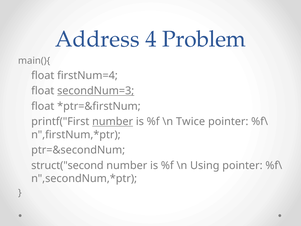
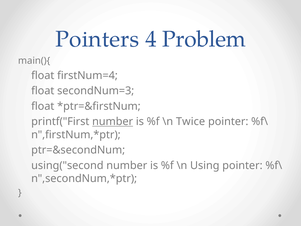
Address: Address -> Pointers (97, 39)
secondNum=3 underline: present -> none (96, 91)
struct("second: struct("second -> using("second (67, 165)
